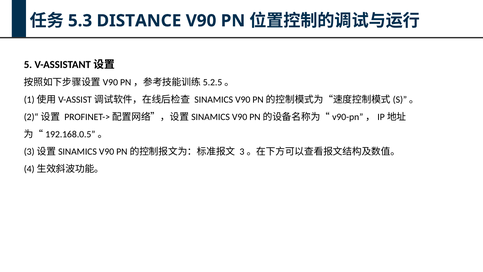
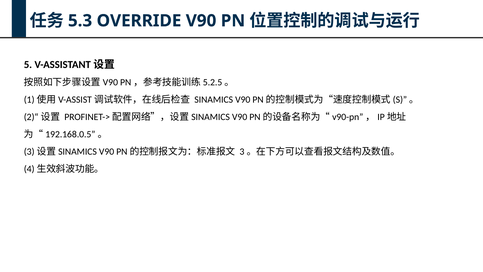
DISTANCE: DISTANCE -> OVERRIDE (139, 21)
